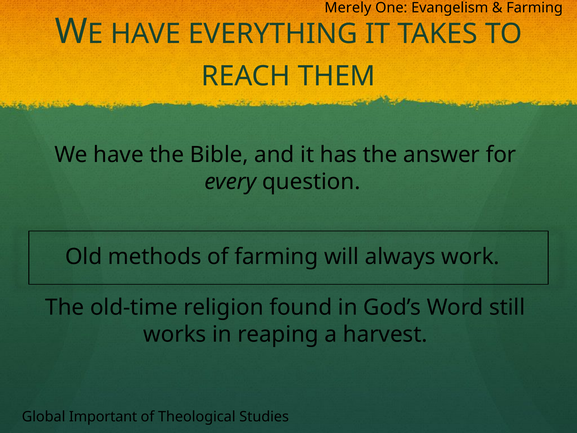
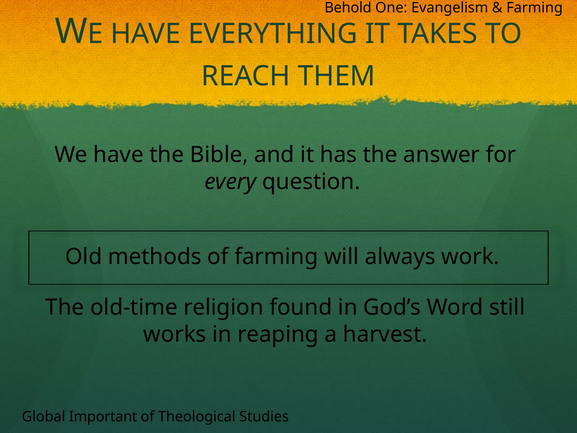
Merely: Merely -> Behold (348, 8)
